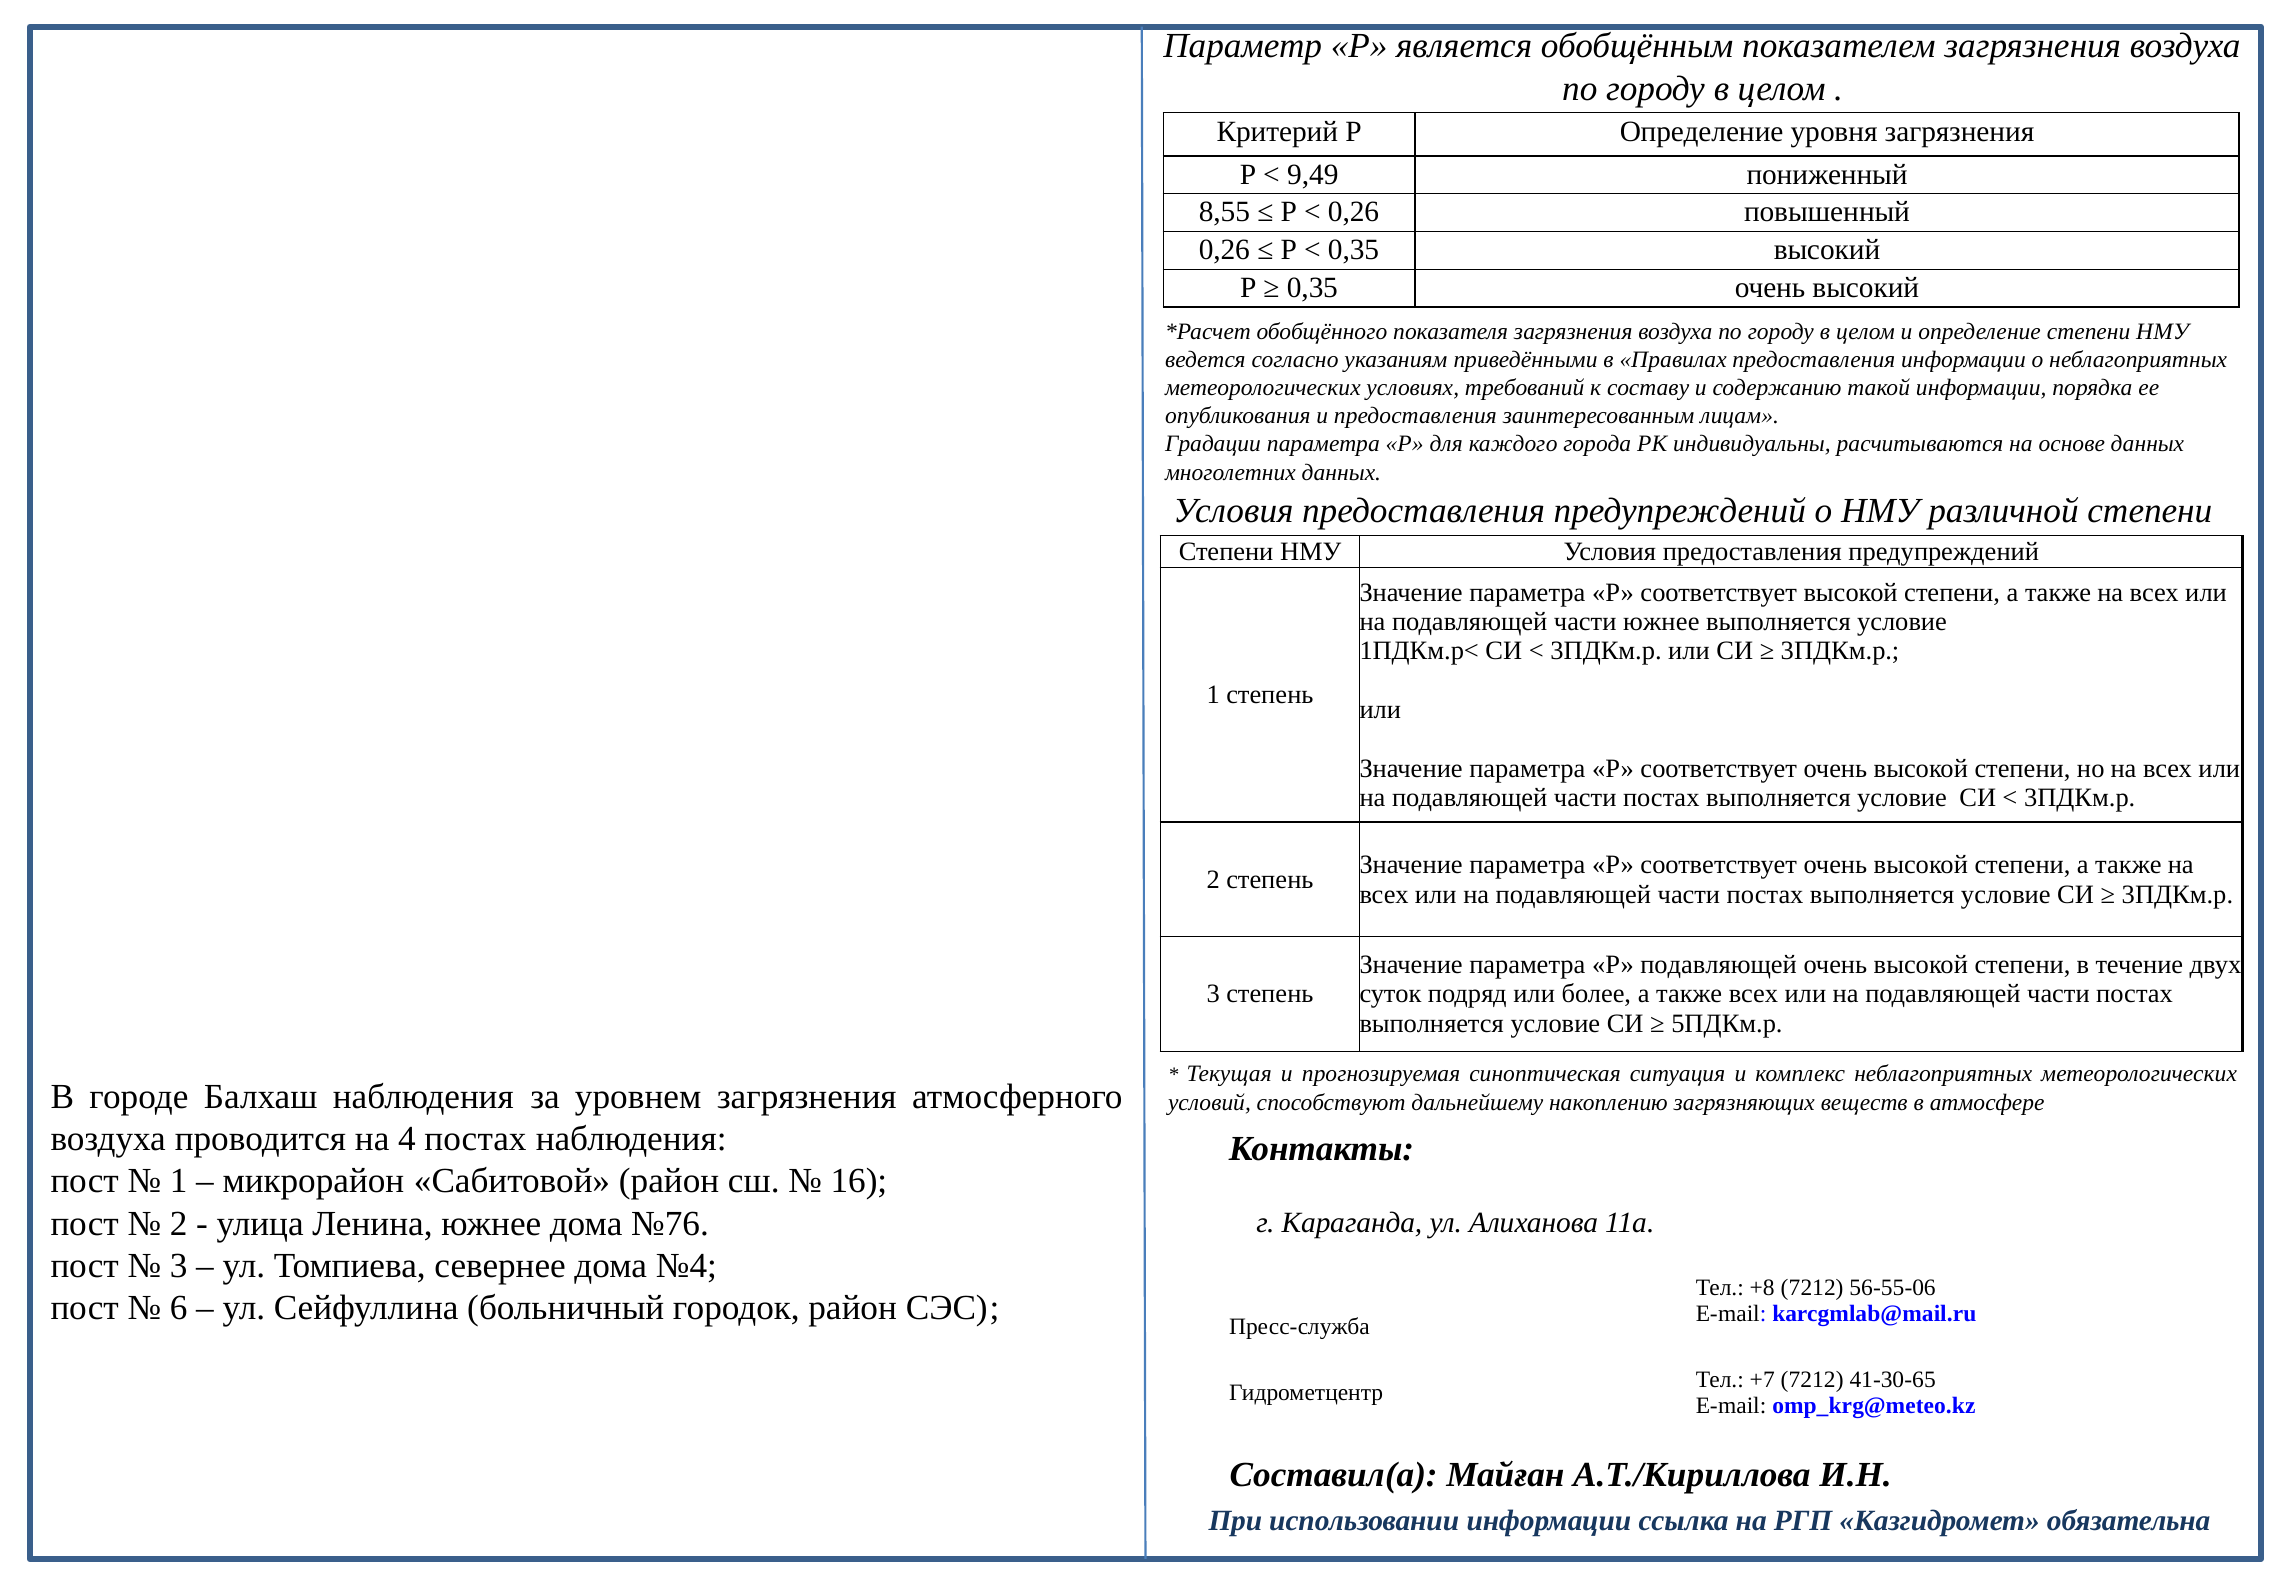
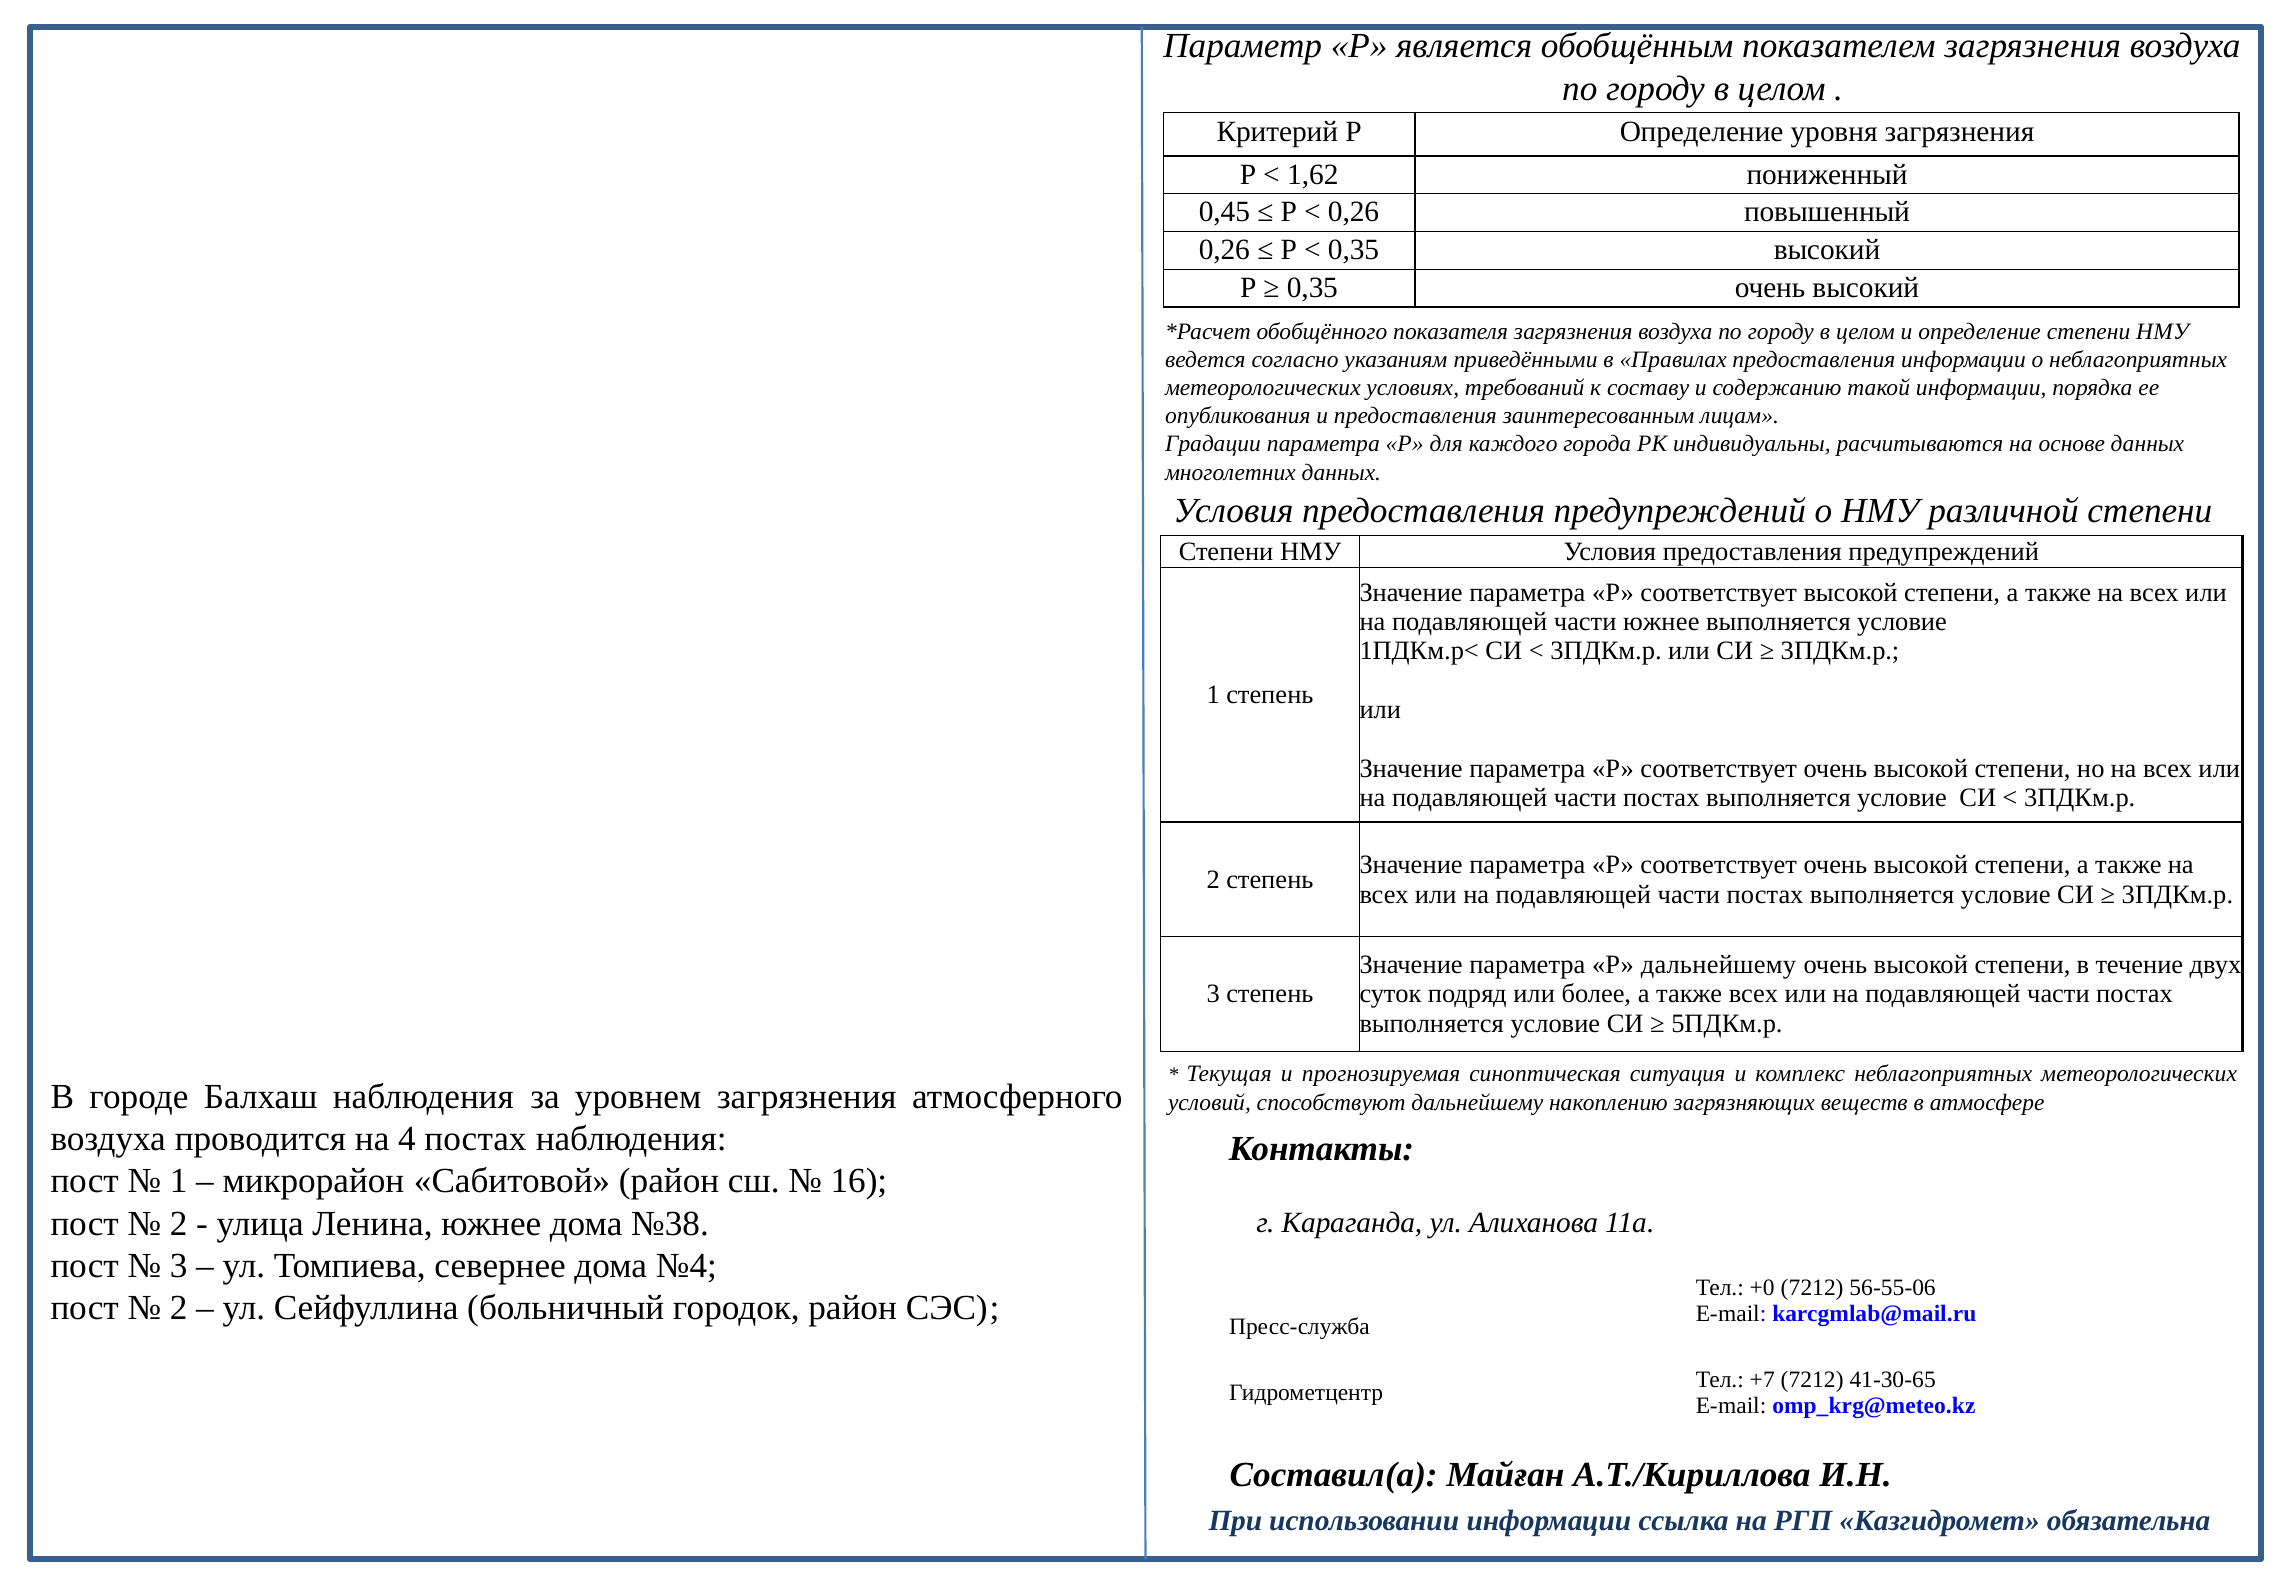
9,49: 9,49 -> 1,62 (1313, 174)
8,55: 8,55 -> 0,45 (1224, 212)
Р подавляющей: подавляющей -> дальнейшему (1718, 965)
№76: №76 -> №38 (670, 1224)
+8: +8 -> +0 (1762, 1288)
6: 6 -> 2 (179, 1308)
